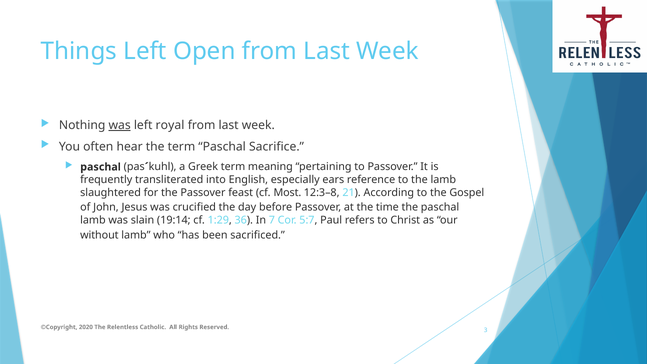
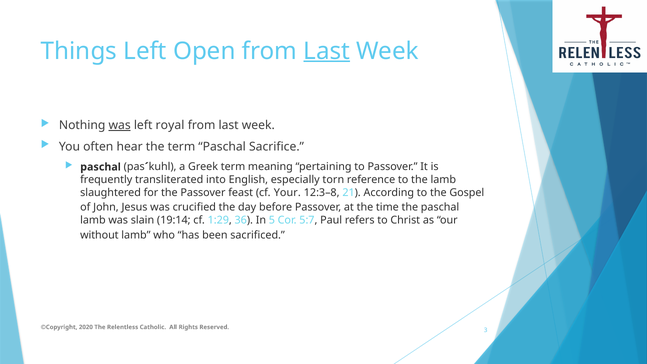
Last underline: none -> present (327, 51)
ears: ears -> torn (333, 180)
Most: Most -> Your (287, 193)
7: 7 -> 5 (272, 220)
